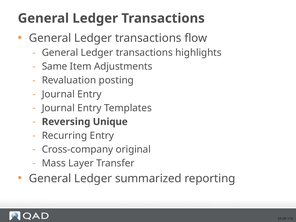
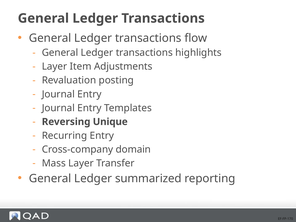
Same: Same -> Layer (55, 67)
original: original -> domain (133, 149)
